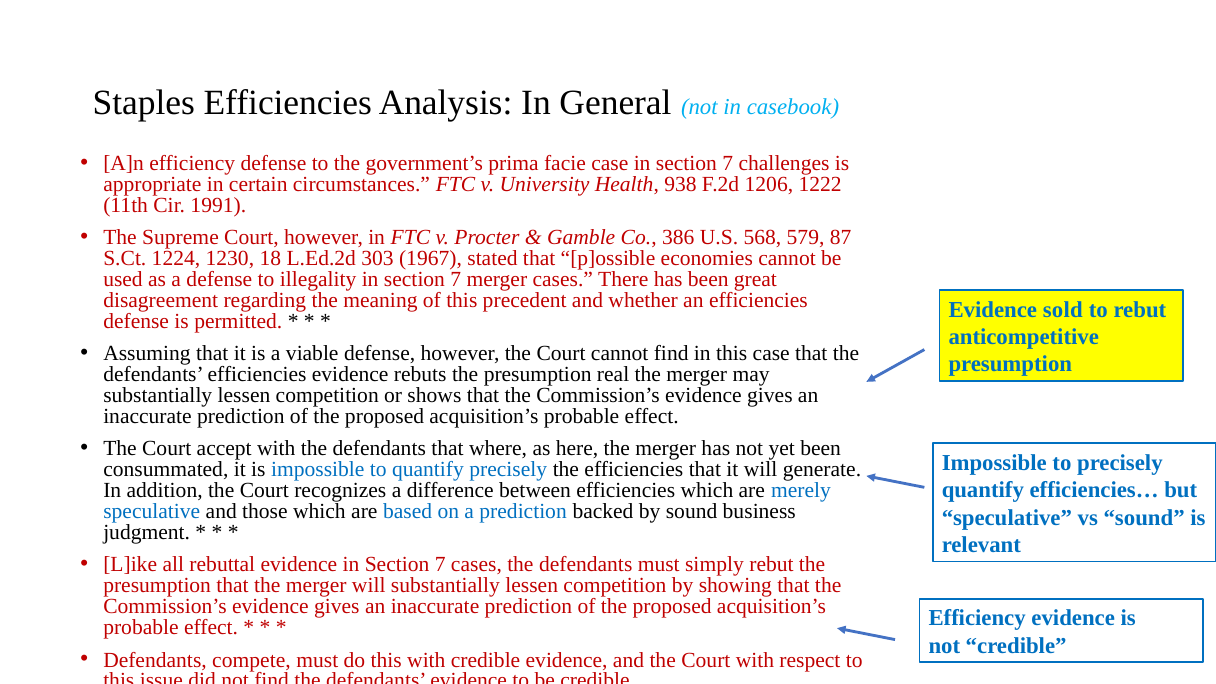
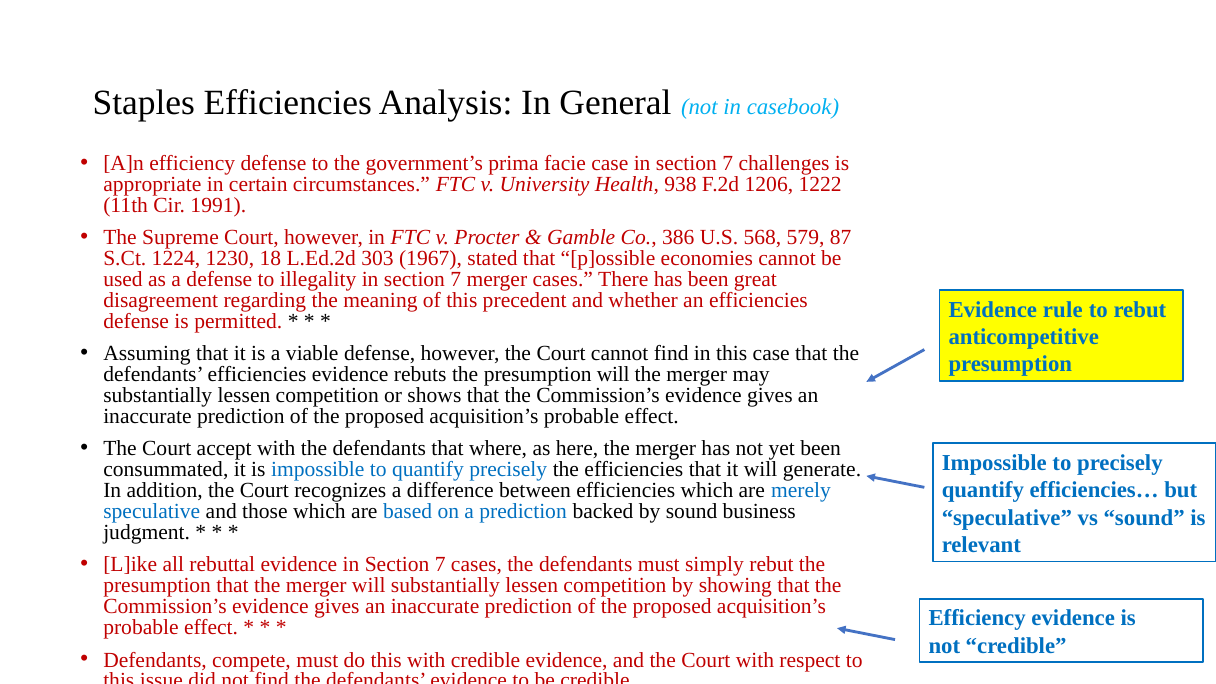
sold: sold -> rule (1063, 309)
presumption real: real -> will (613, 375)
